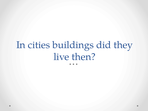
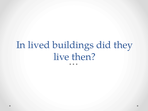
cities: cities -> lived (39, 45)
